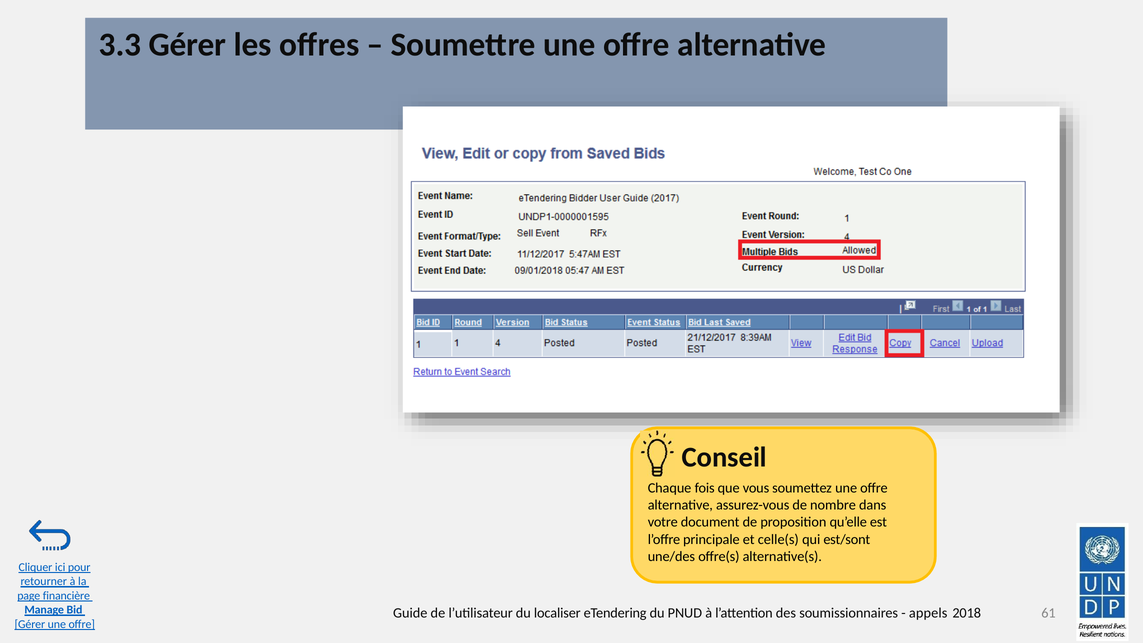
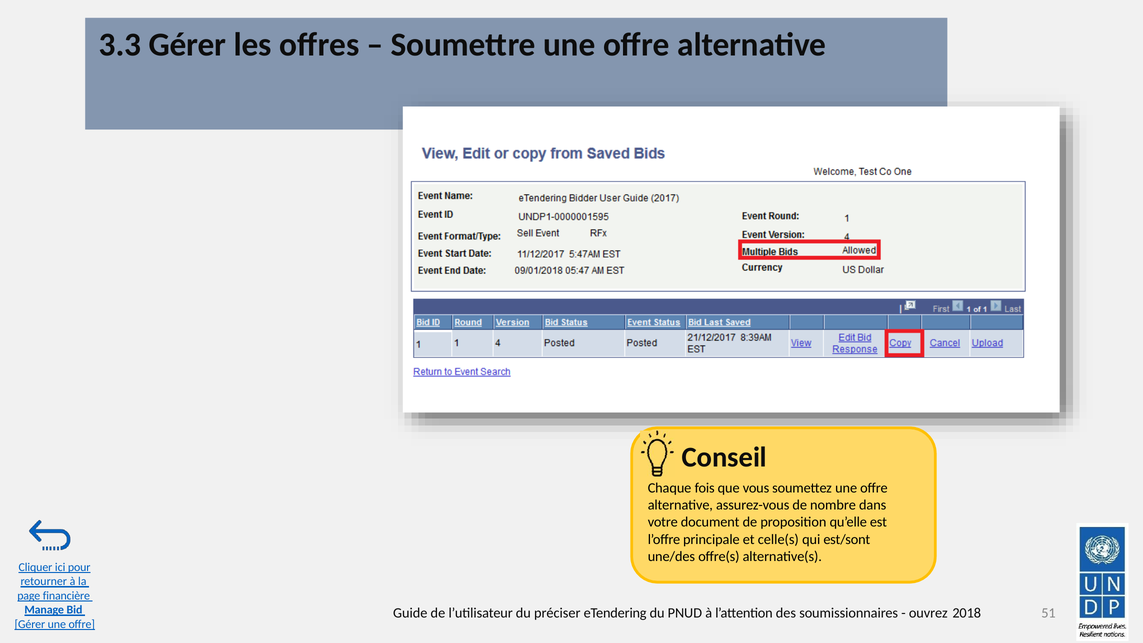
localiser: localiser -> préciser (557, 613)
appels: appels -> ouvrez (928, 613)
61: 61 -> 51 (1049, 613)
